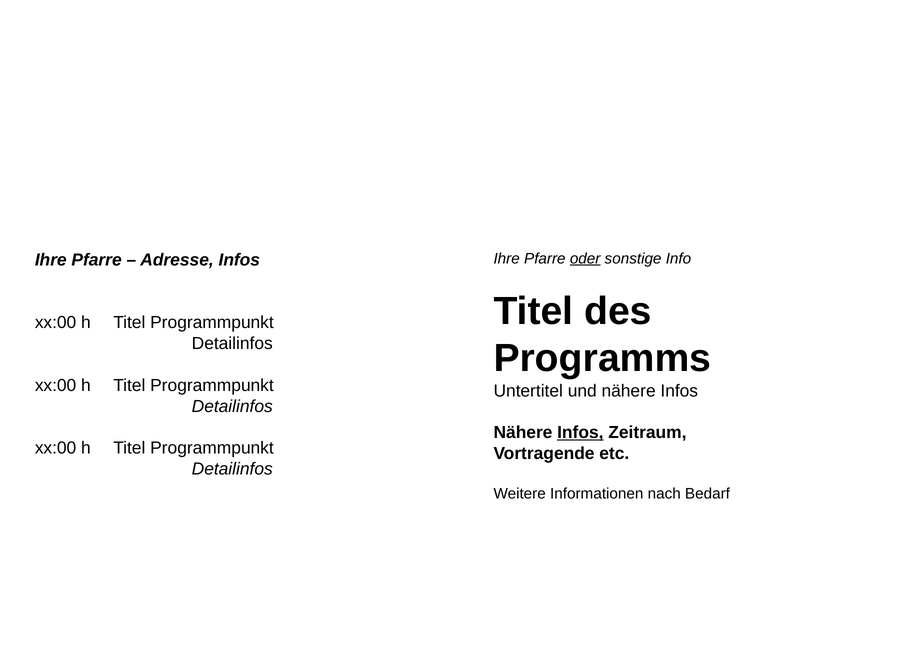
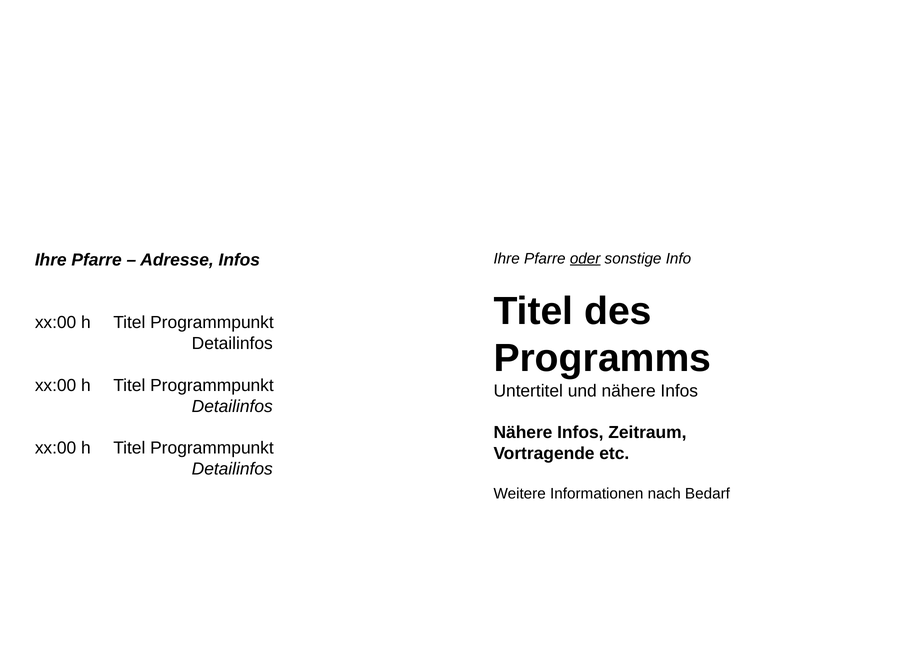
Infos underline: present -> none (580, 432)
